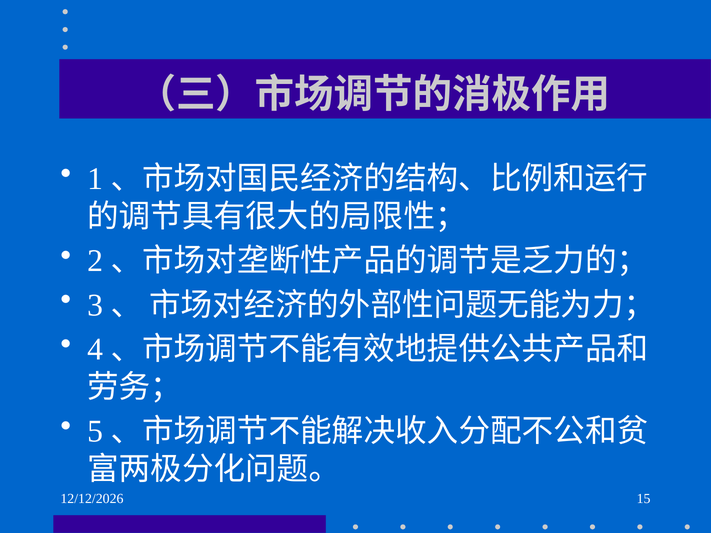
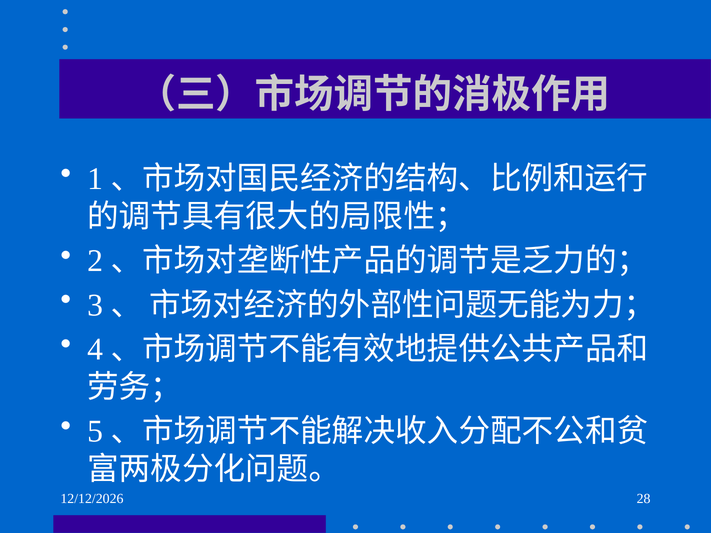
15: 15 -> 28 (644, 499)
